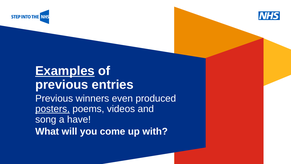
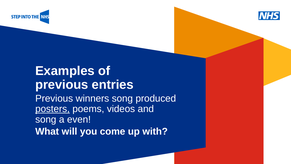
Examples underline: present -> none (65, 71)
winners even: even -> song (122, 98)
have: have -> even (79, 119)
